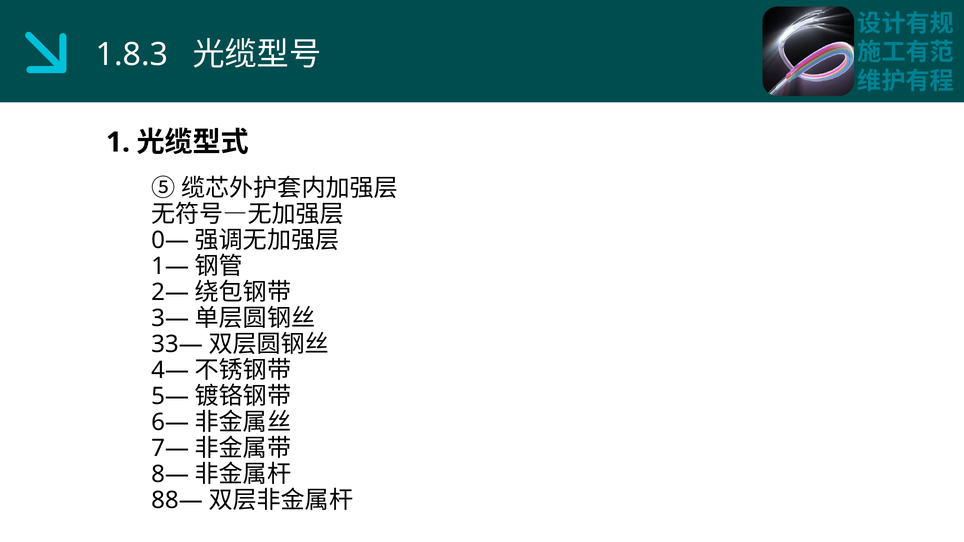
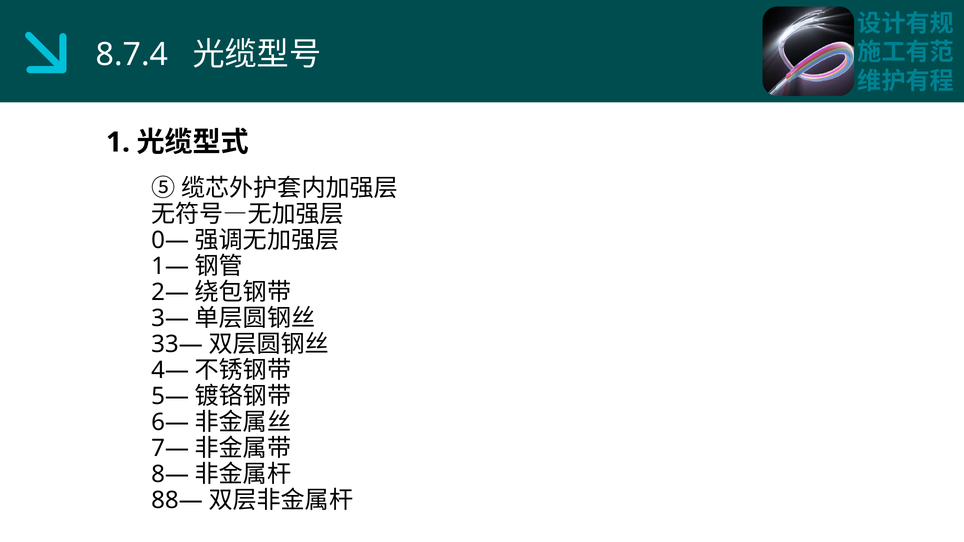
1.8.3: 1.8.3 -> 8.7.4 (132, 54)
